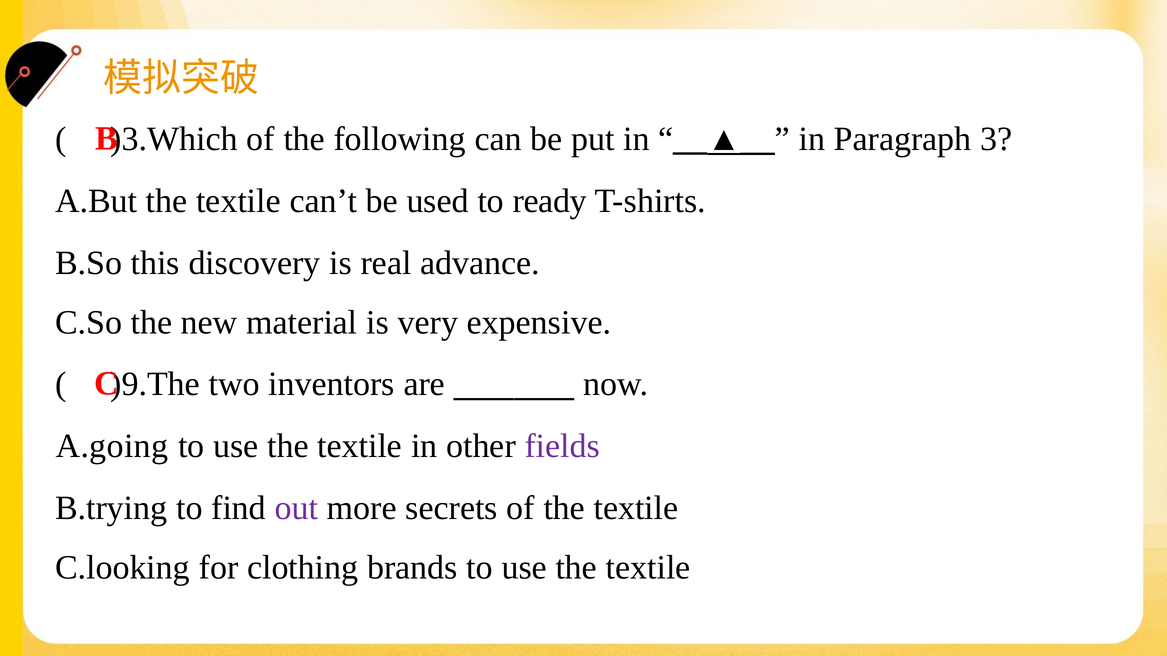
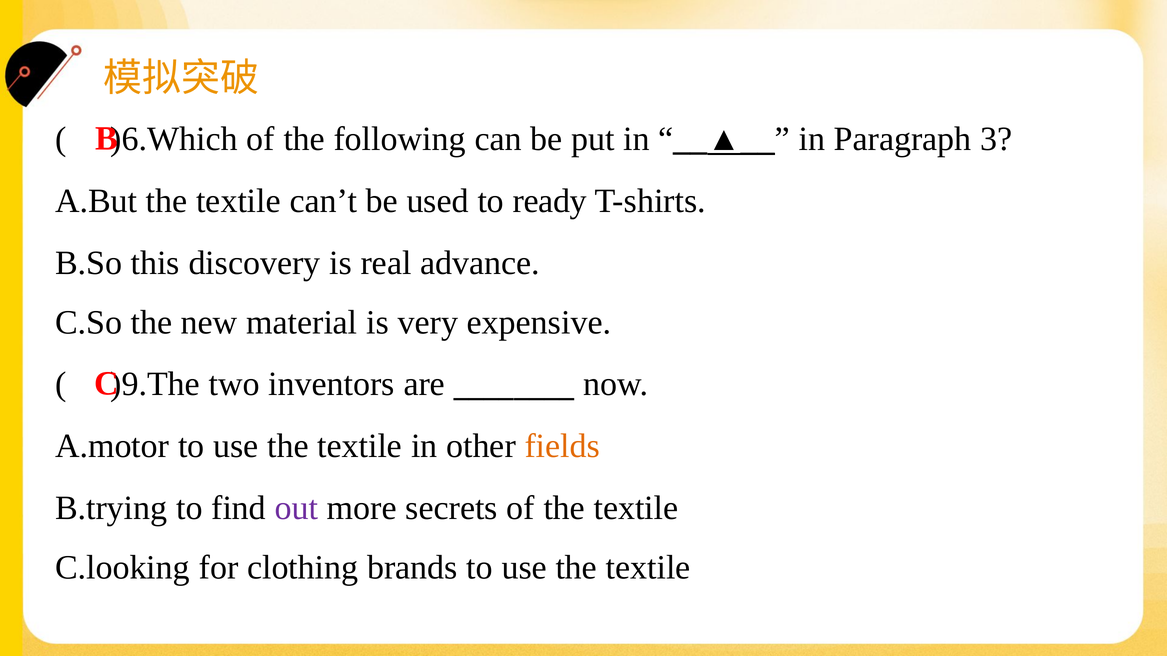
)3.Which: )3.Which -> )6.Which (174, 139)
A.going: A.going -> A.motor (112, 446)
fields colour: purple -> orange (562, 446)
